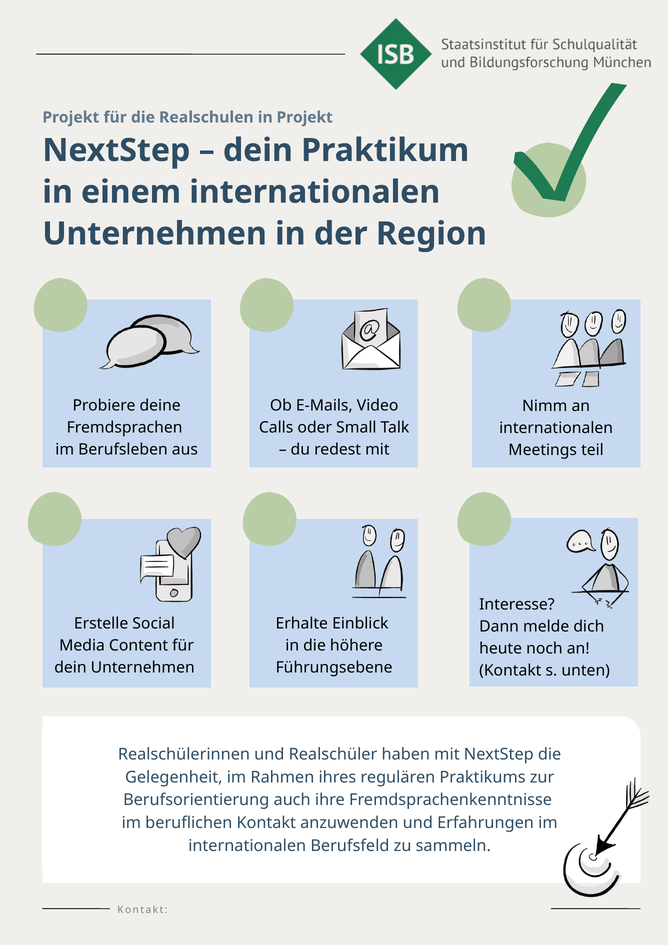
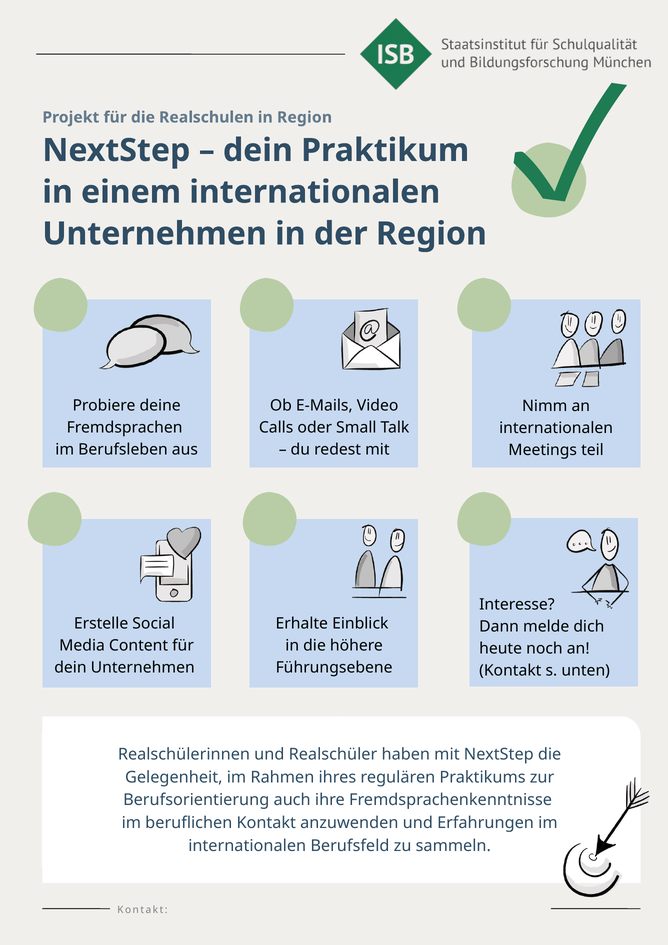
in Projekt: Projekt -> Region (305, 117)
